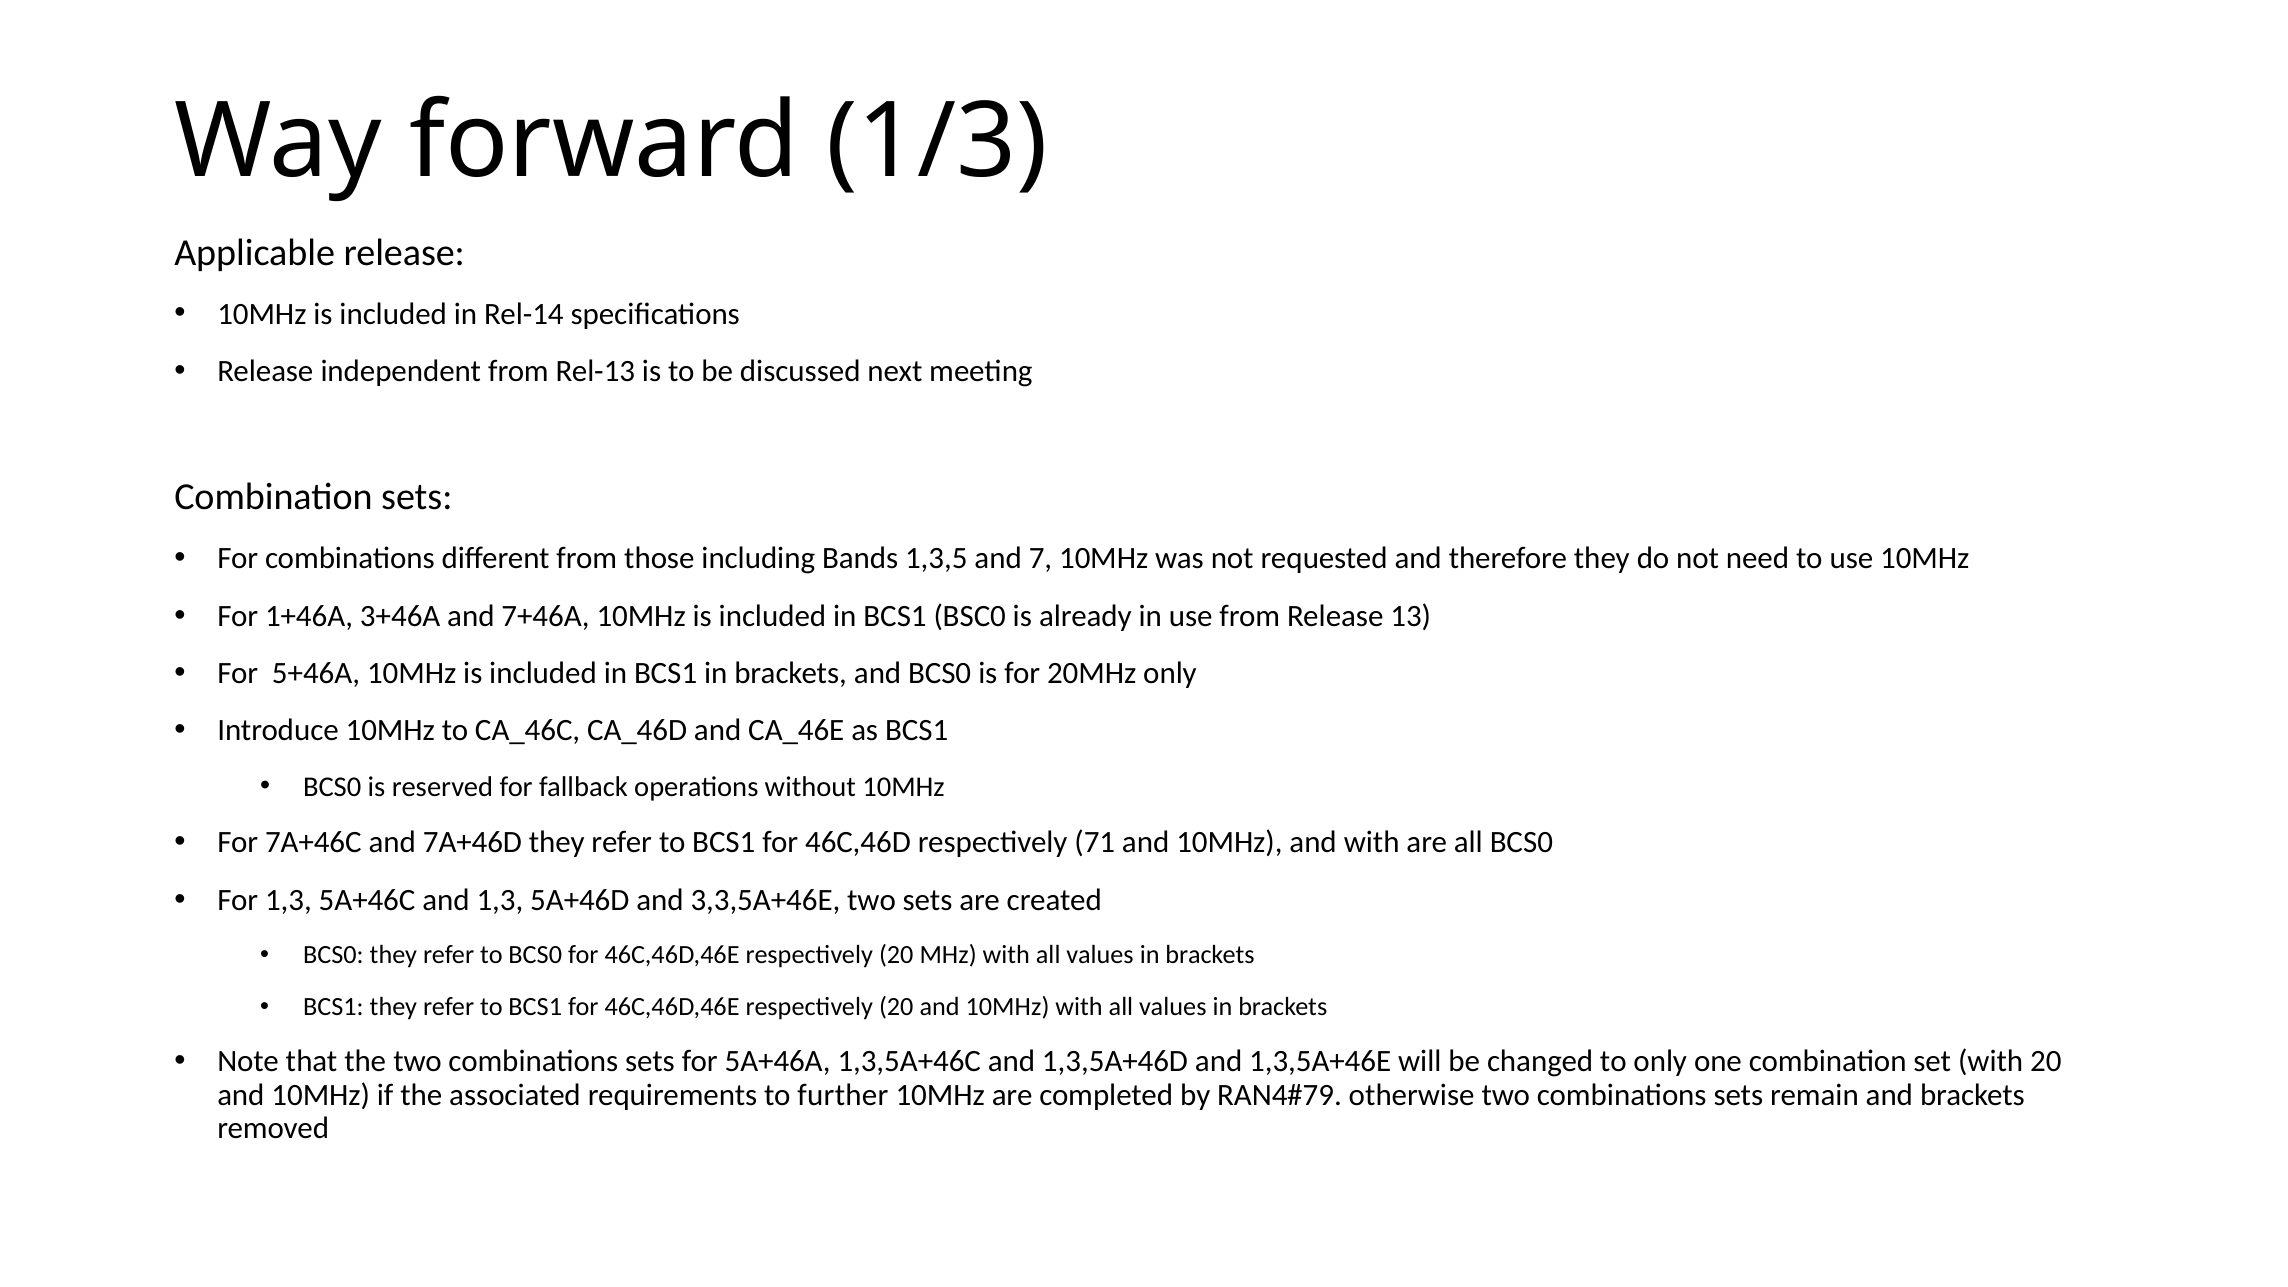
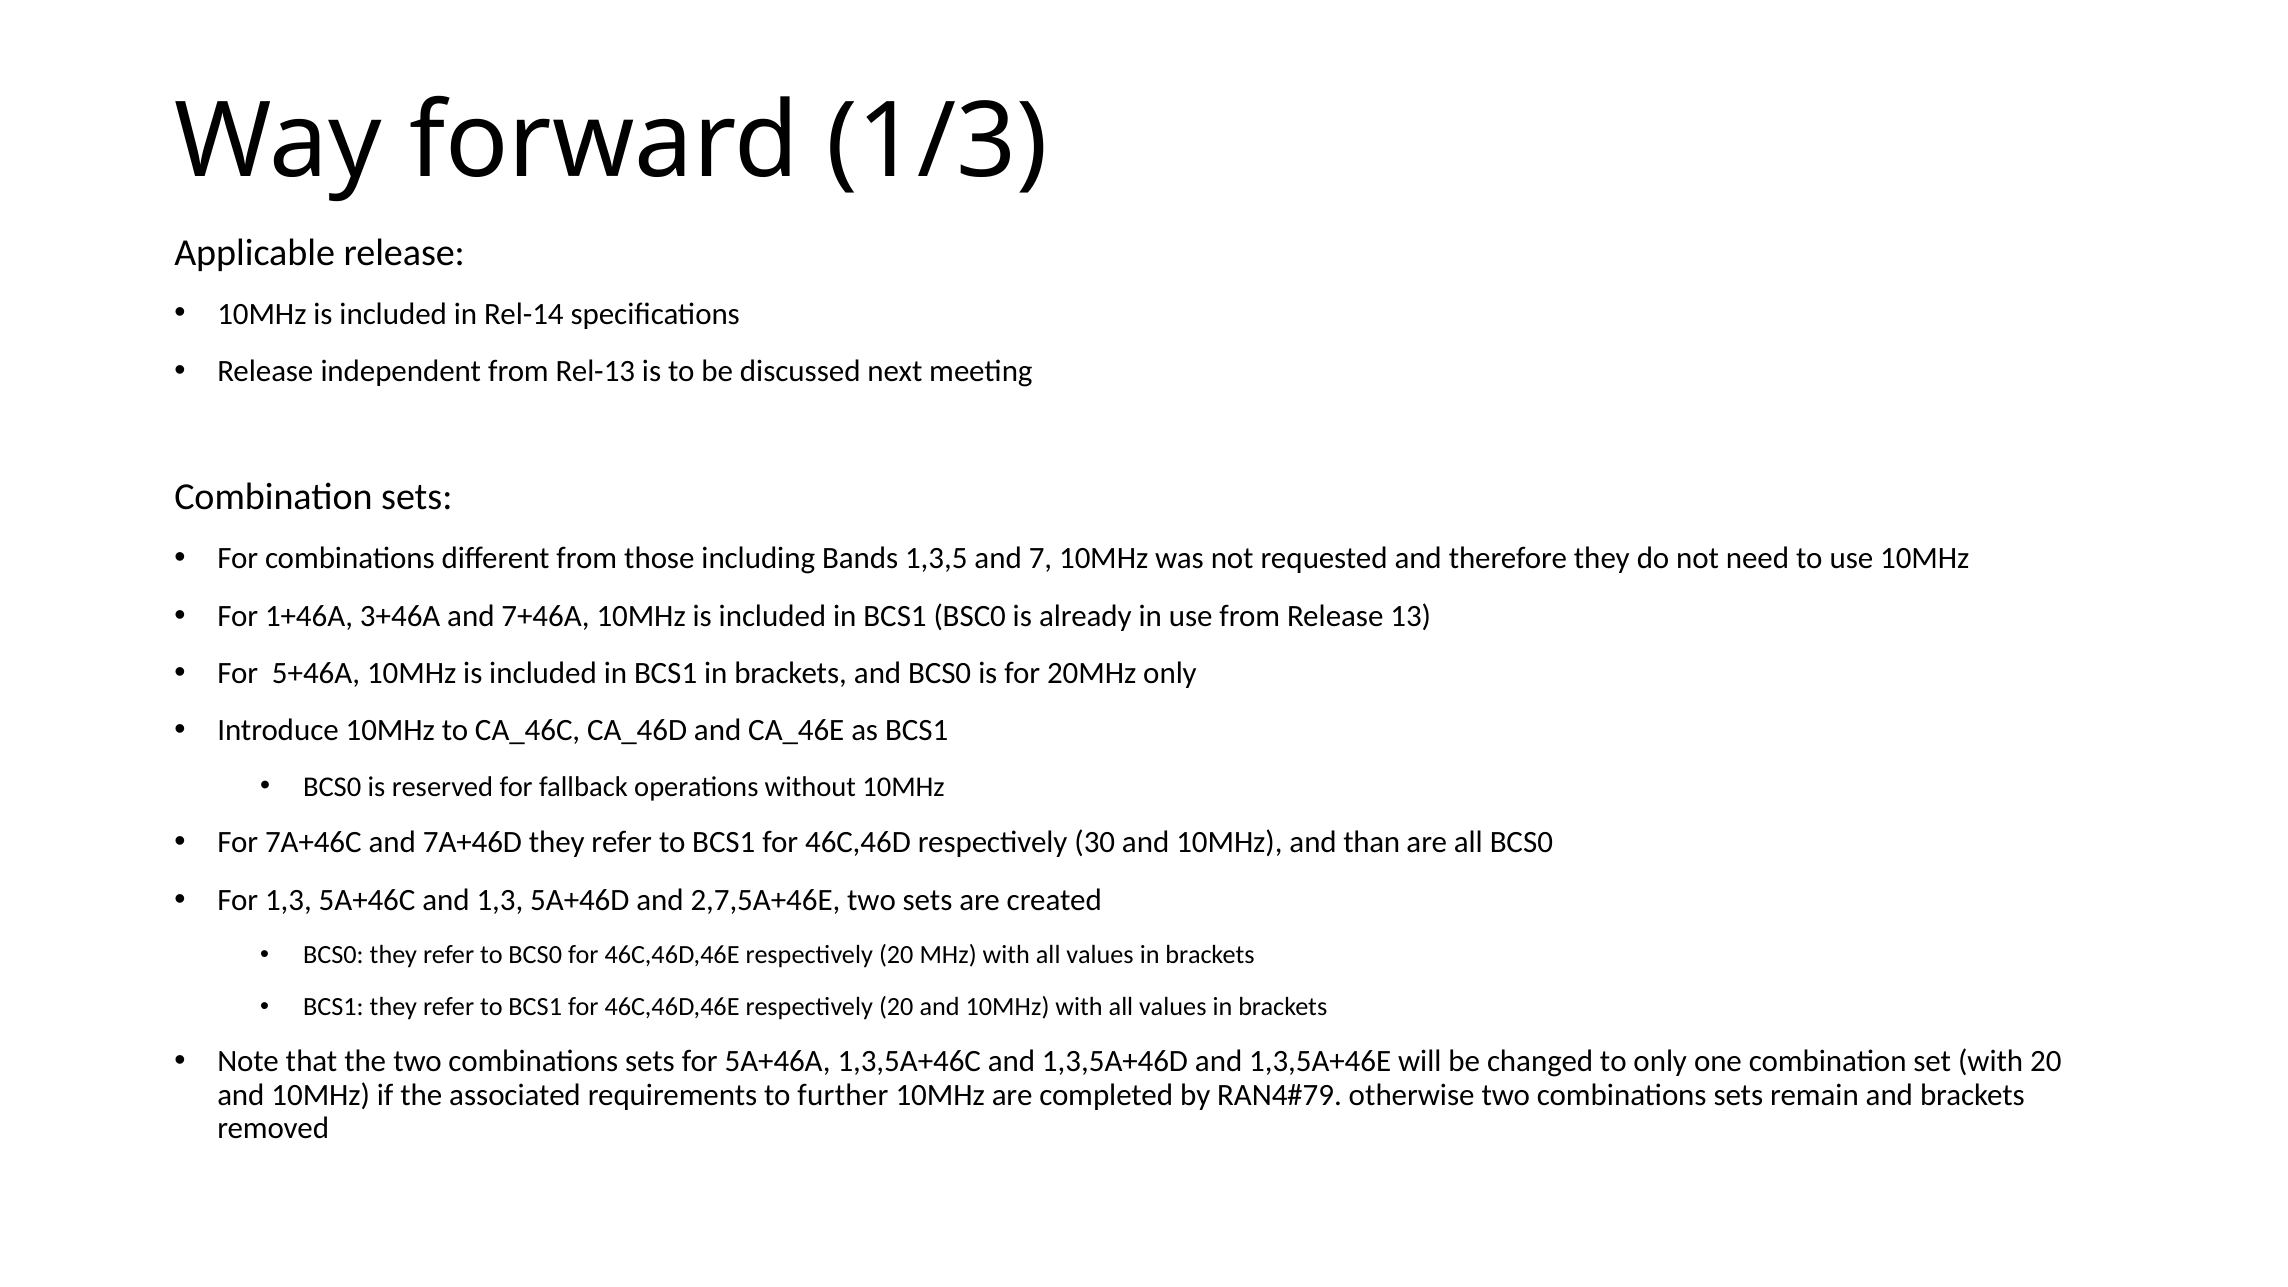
71: 71 -> 30 (1095, 843)
and with: with -> than (1372, 843)
3,3,5A+46E: 3,3,5A+46E -> 2,7,5A+46E (765, 900)
